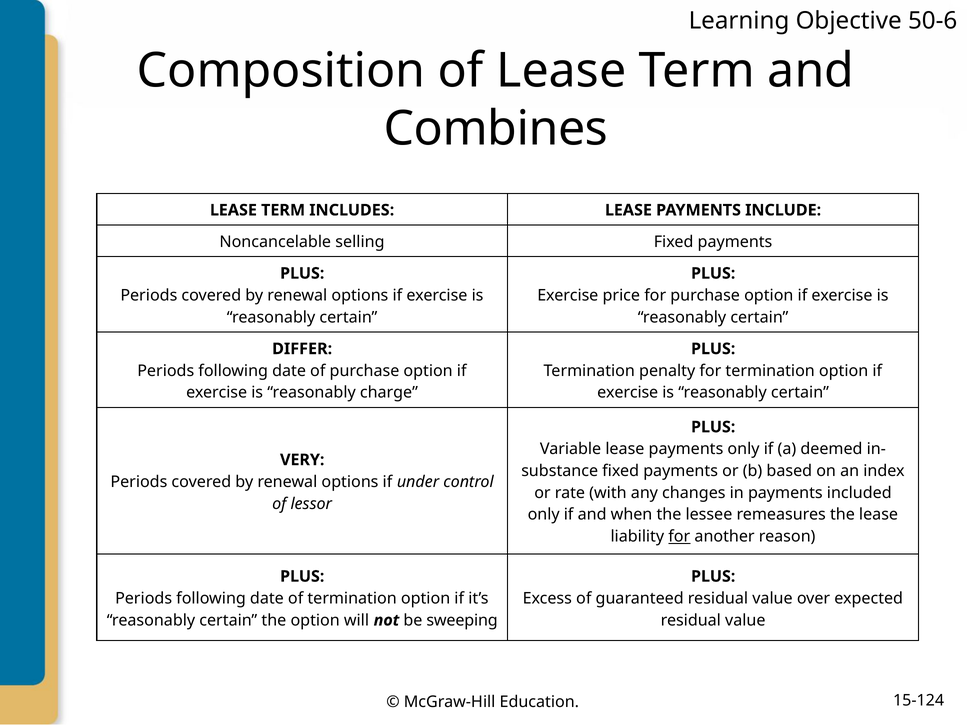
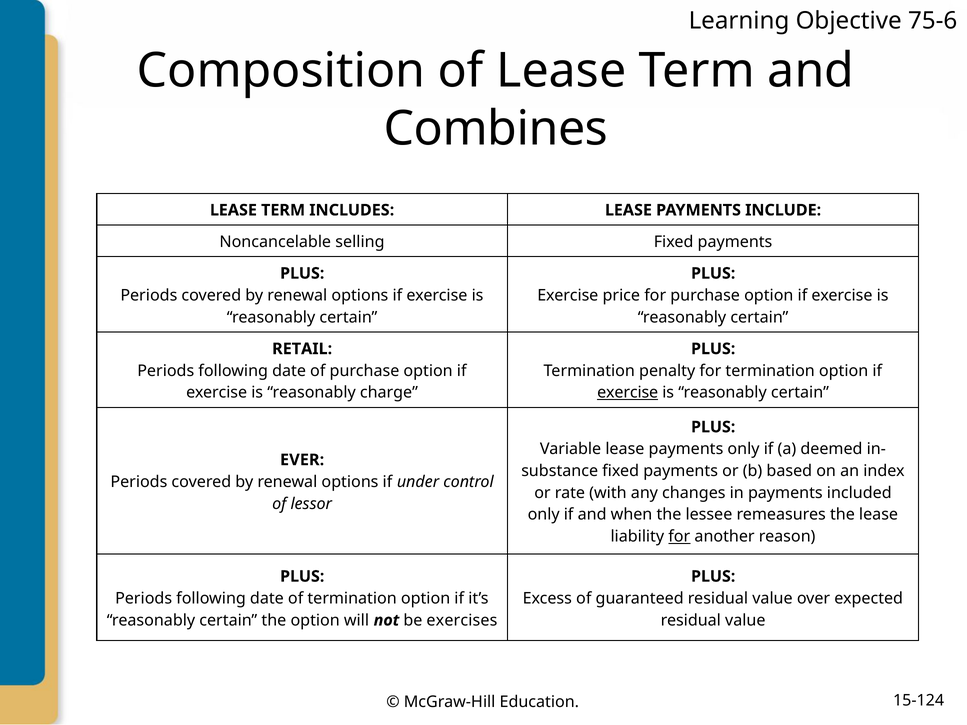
50-6: 50-6 -> 75-6 (933, 21)
DIFFER: DIFFER -> RETAIL (302, 349)
exercise underline: none -> present (628, 393)
VERY: VERY -> EVER (302, 460)
sweeping: sweeping -> exercises (462, 620)
